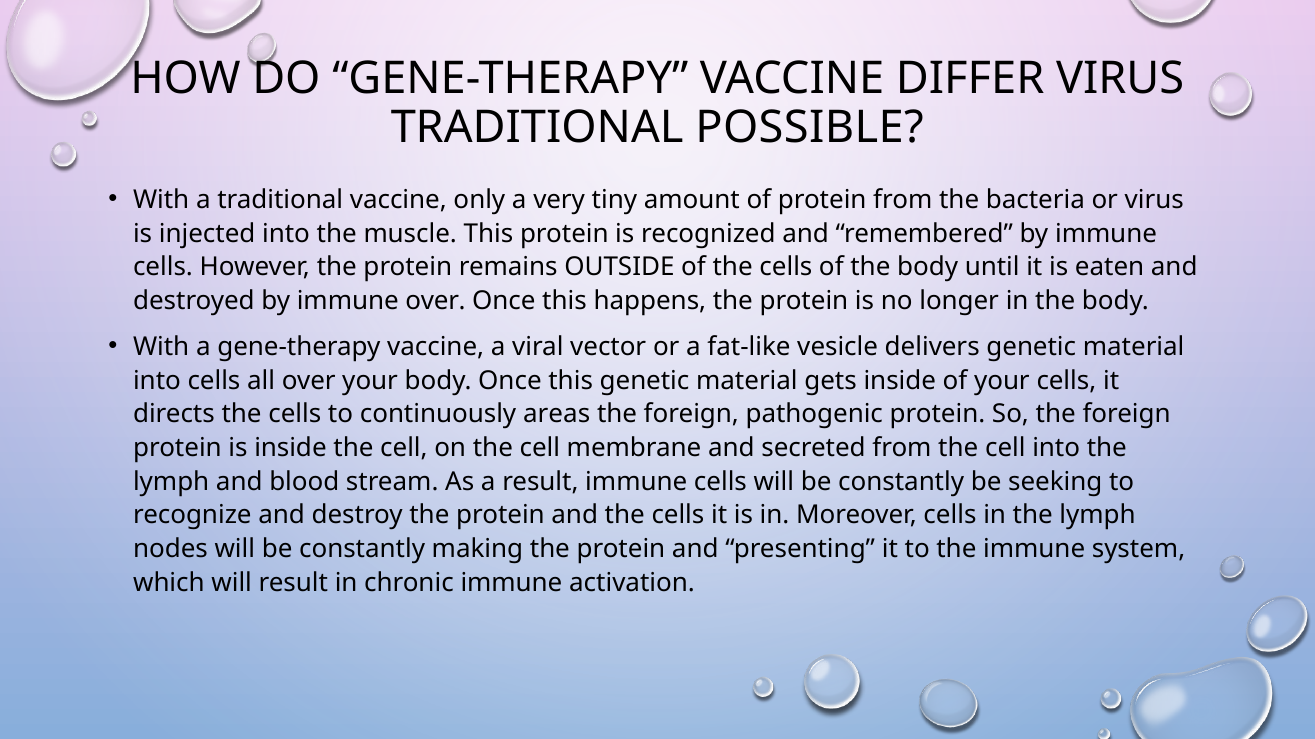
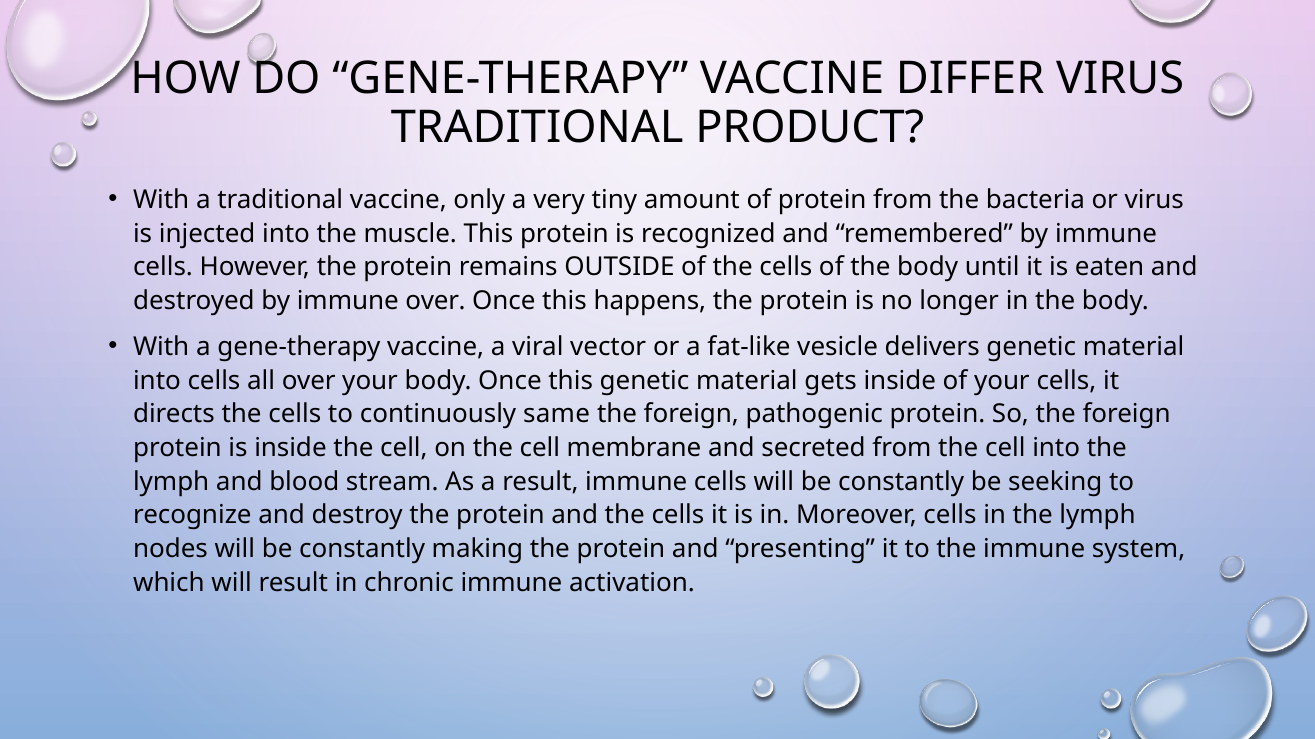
POSSIBLE: POSSIBLE -> PRODUCT (810, 128)
areas: areas -> same (557, 414)
